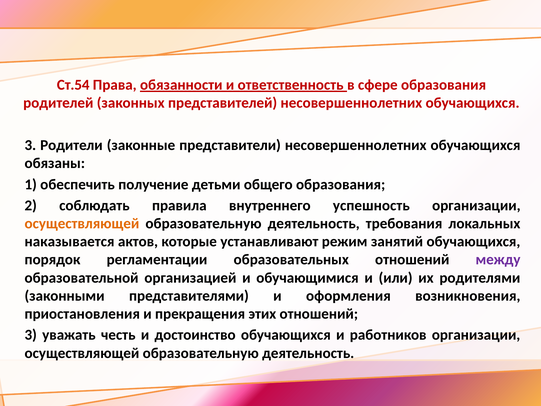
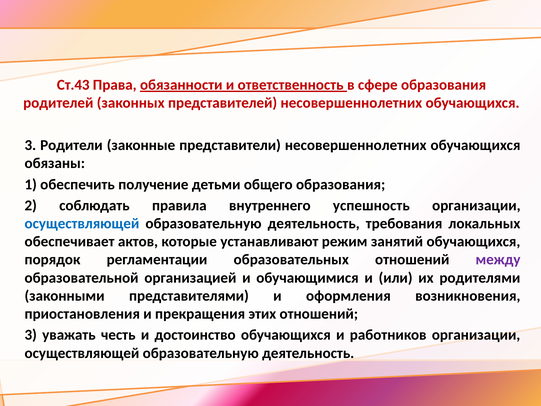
Ст.54: Ст.54 -> Ст.43 (73, 85)
осуществляющей colour: orange -> blue (82, 223)
наказывается: наказывается -> обеспечивает (70, 241)
